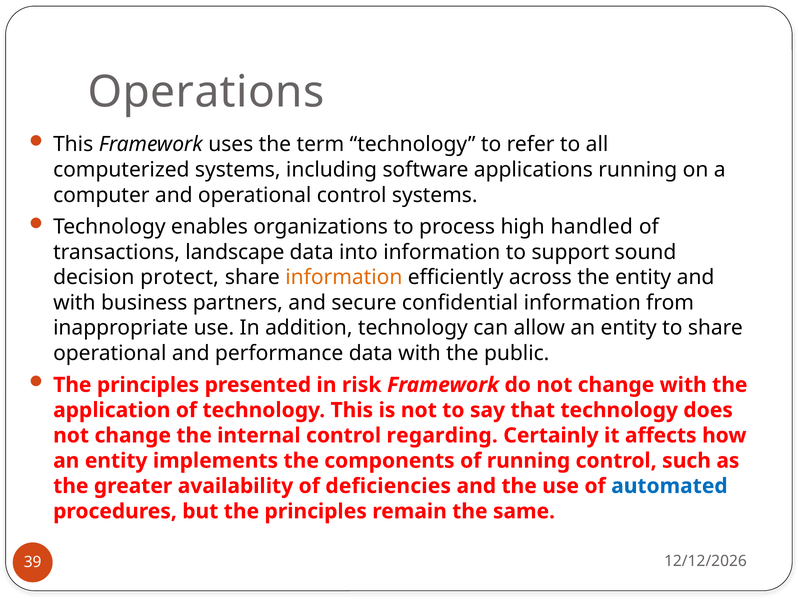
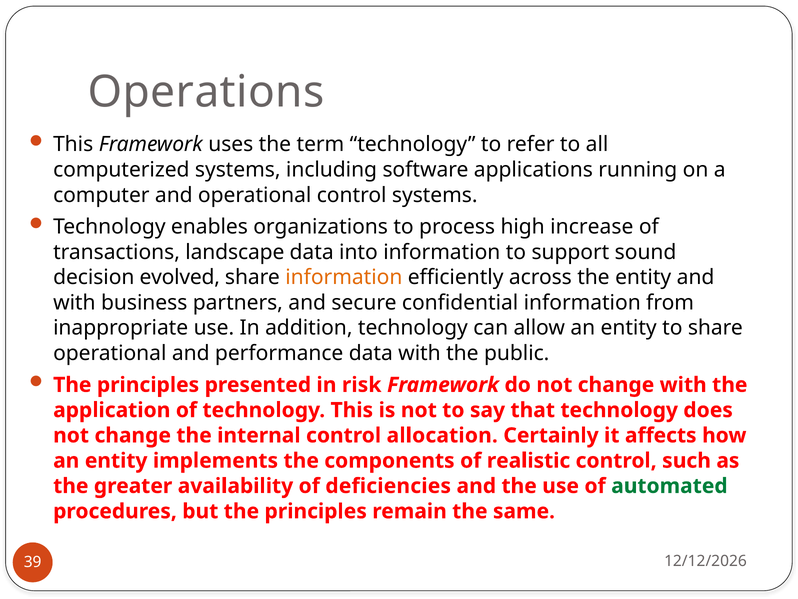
handled: handled -> increase (592, 227)
protect: protect -> evolved (180, 277)
regarding: regarding -> allocation (442, 435)
of running: running -> realistic (529, 460)
automated colour: blue -> green (669, 486)
